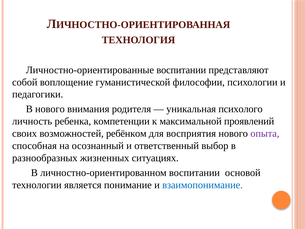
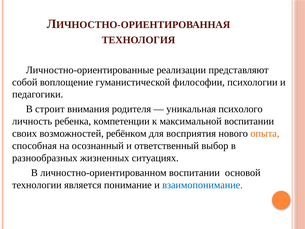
Личностно-ориентированные воспитании: воспитании -> реализации (181, 70)
В нового: нового -> строит (50, 109)
максимальной проявлений: проявлений -> воспитании (249, 121)
опыта colour: purple -> orange (265, 133)
